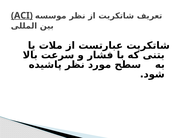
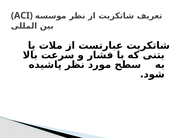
ACI underline: present -> none (22, 15)
